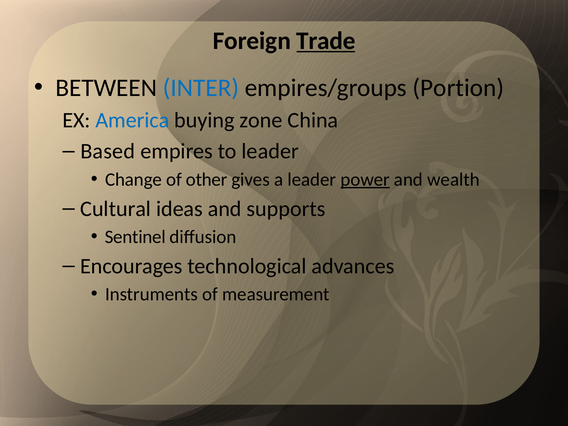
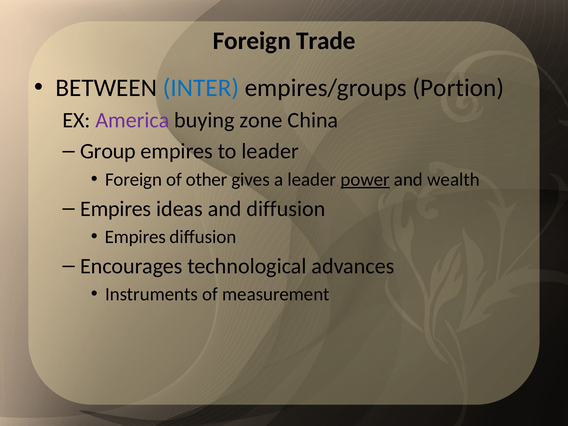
Trade underline: present -> none (326, 41)
America colour: blue -> purple (132, 120)
Based: Based -> Group (108, 151)
Change: Change -> Foreign (134, 179)
Cultural: Cultural -> Empires (116, 209)
and supports: supports -> diffusion (286, 209)
Sentinel: Sentinel -> Empires (135, 237)
